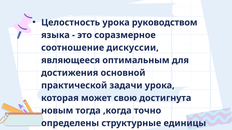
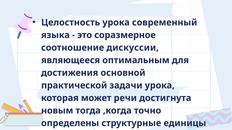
руководством: руководством -> современный (165, 23)
свою: свою -> речи (125, 98)
